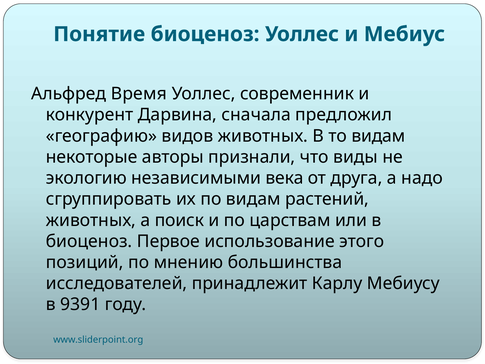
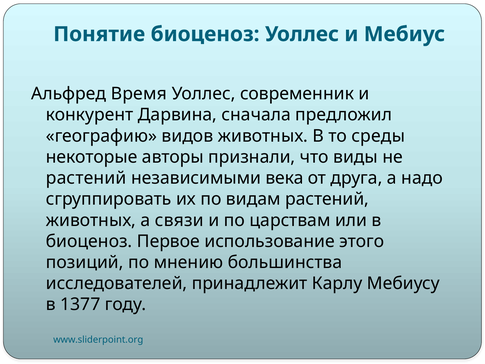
то видам: видам -> среды (378, 136)
экологию: экологию -> растений (86, 178)
поиск: поиск -> связи (179, 220)
9391: 9391 -> 1377 (80, 304)
